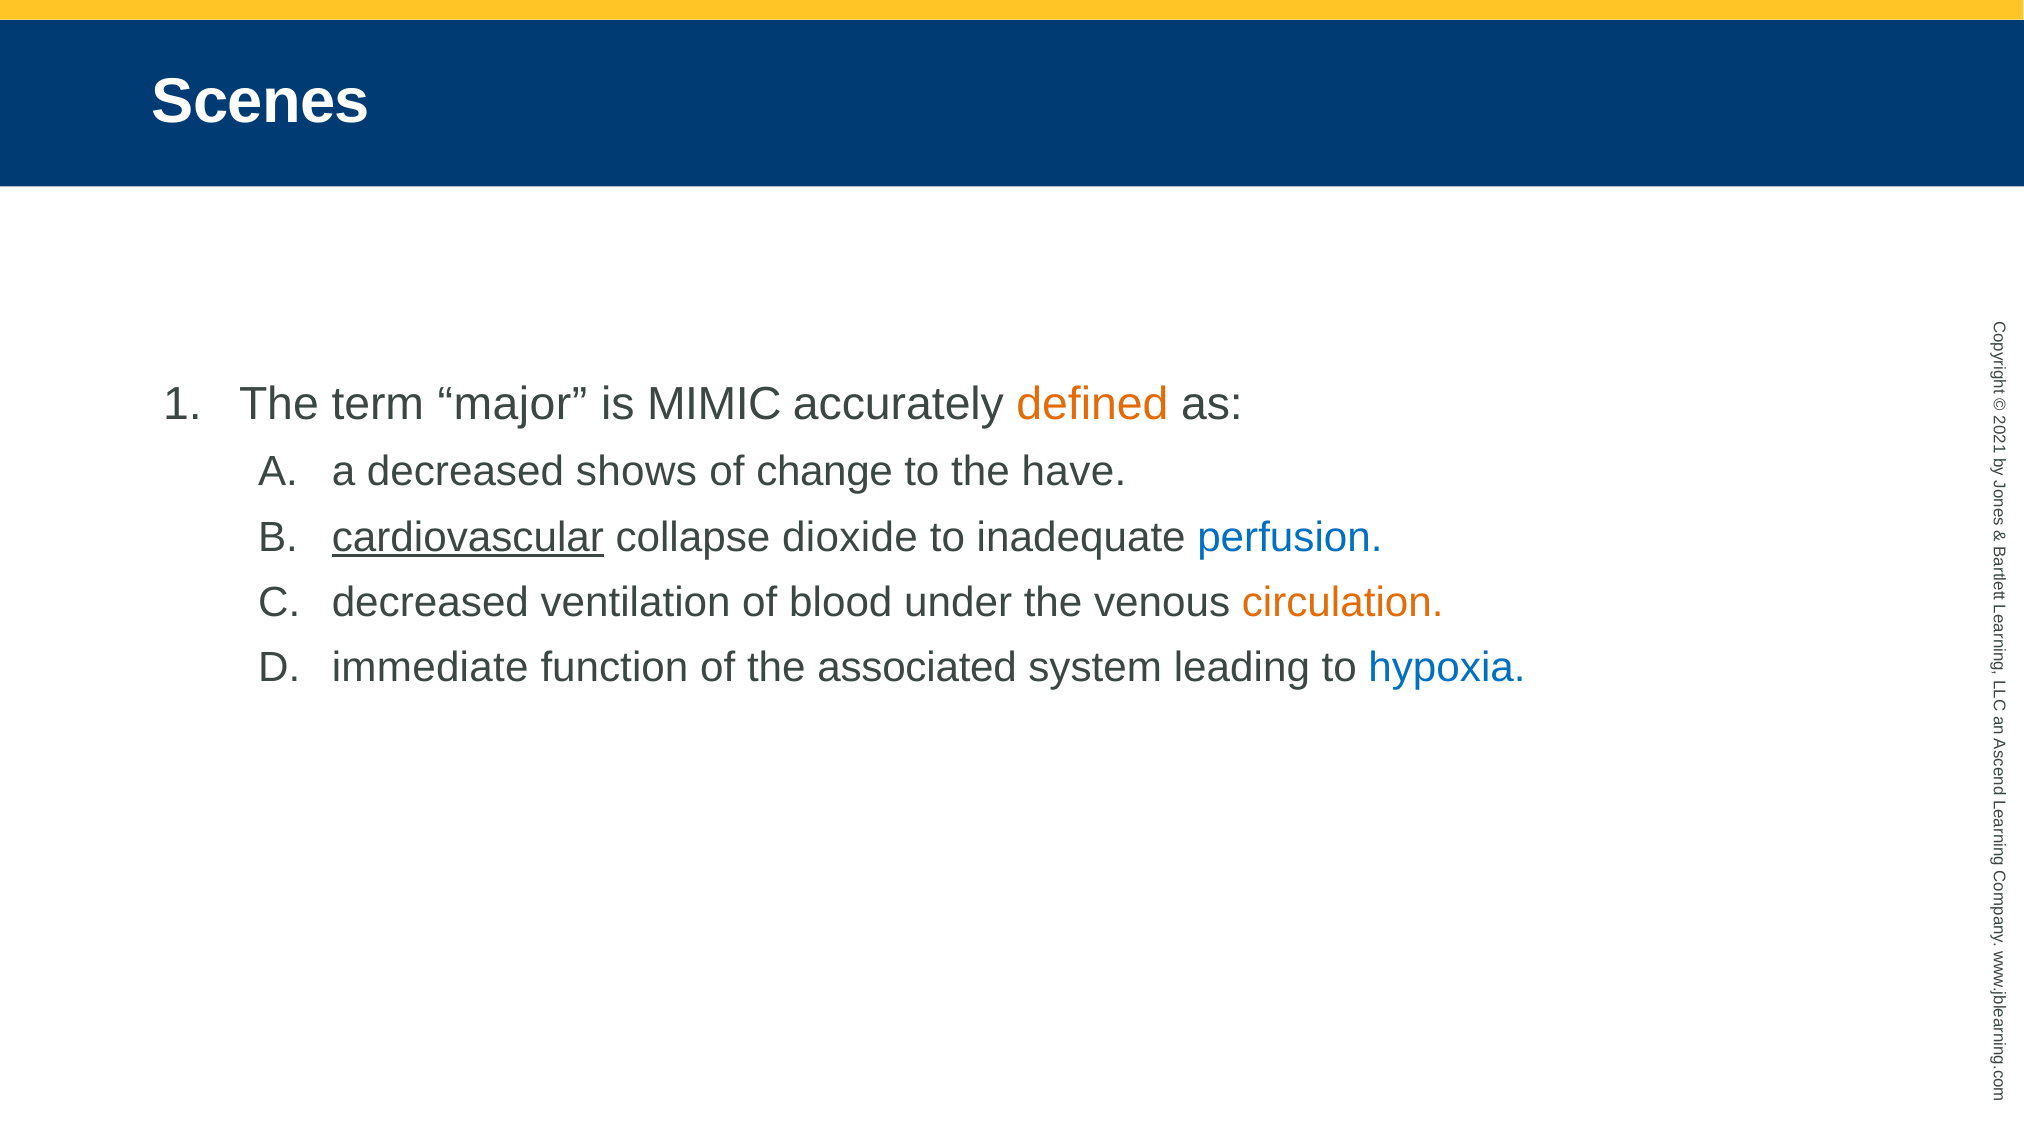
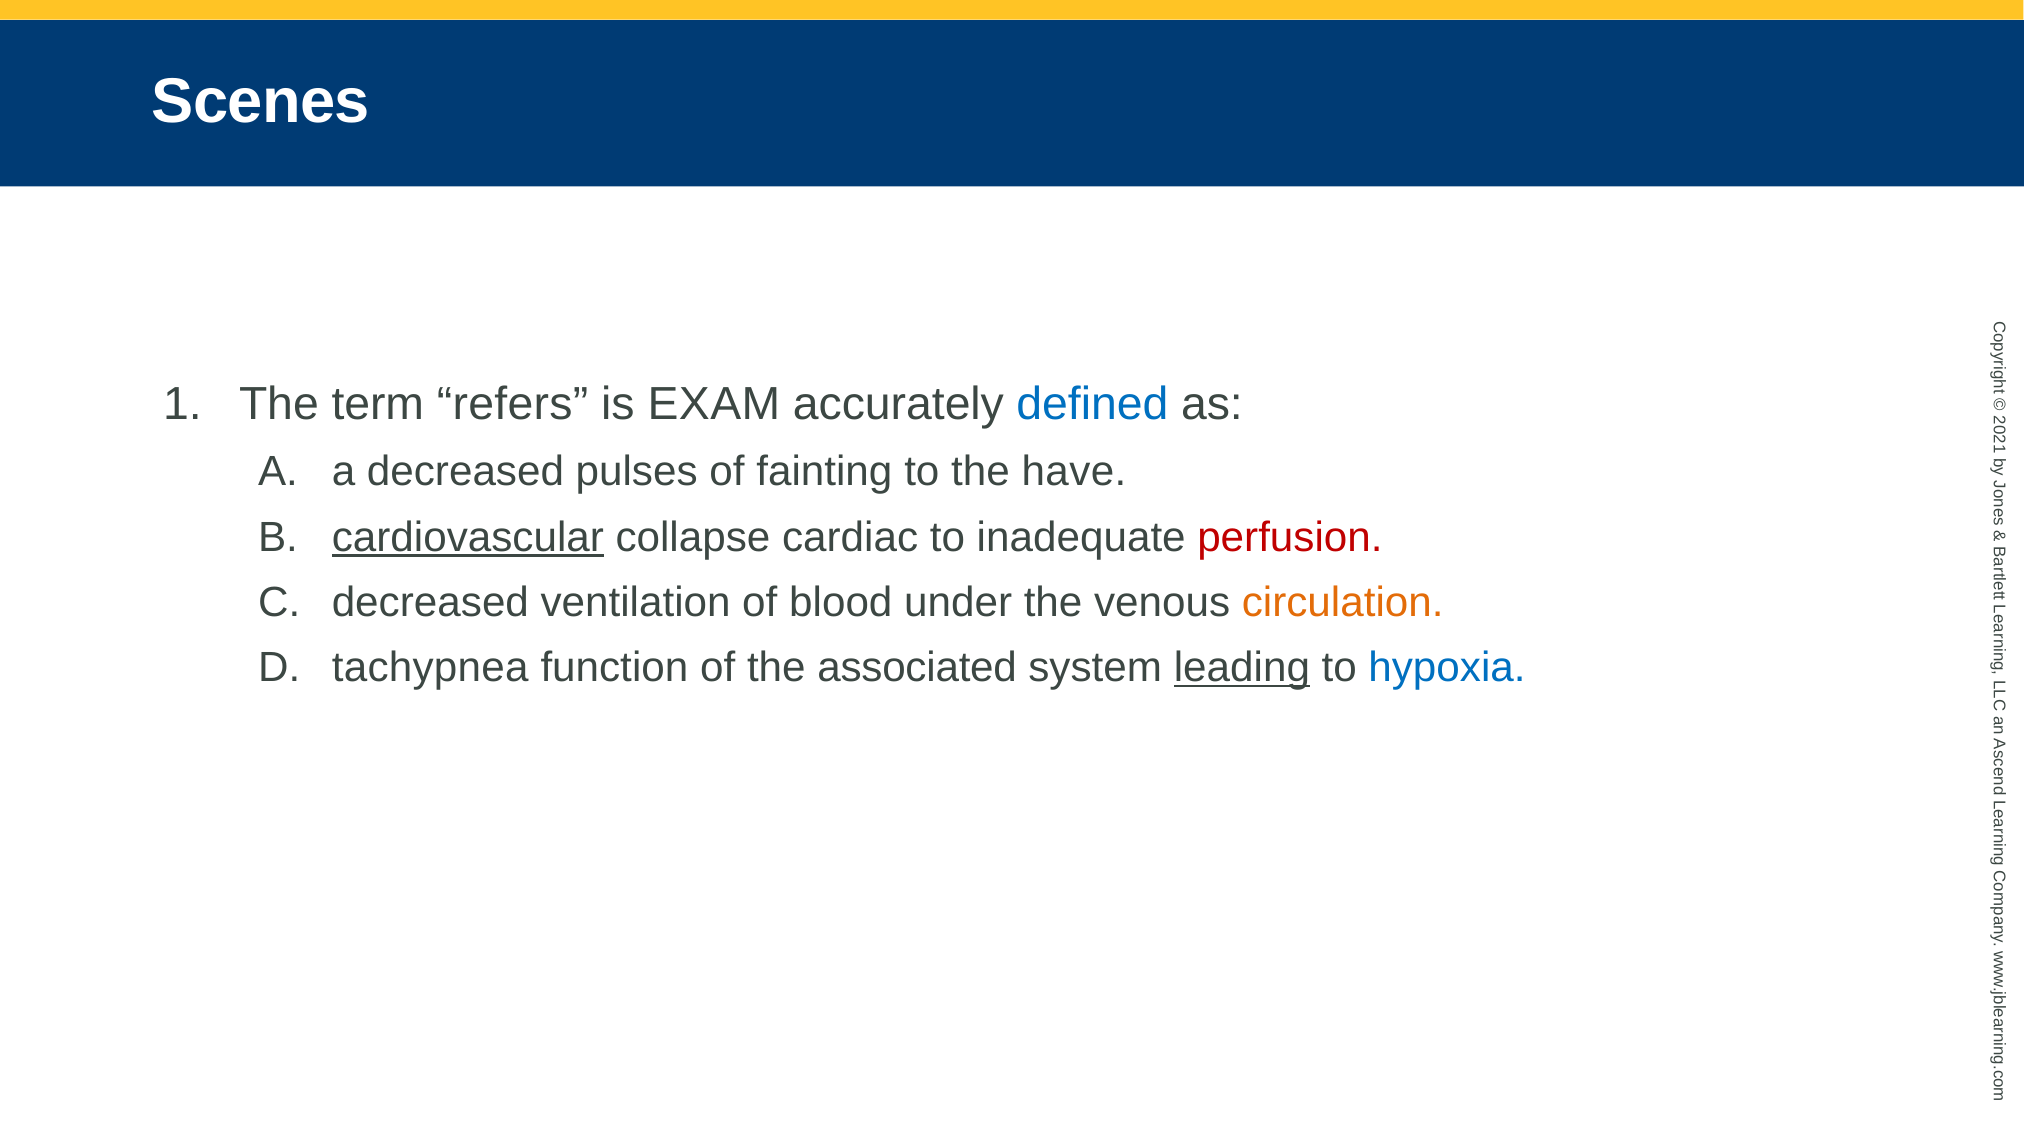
major: major -> refers (513, 404)
MIMIC: MIMIC -> EXAM (714, 404)
defined colour: orange -> blue (1092, 404)
shows: shows -> pulses (637, 472)
change: change -> fainting (824, 472)
dioxide: dioxide -> cardiac (850, 537)
perfusion colour: blue -> red (1290, 537)
immediate: immediate -> tachypnea (430, 668)
leading underline: none -> present (1242, 668)
